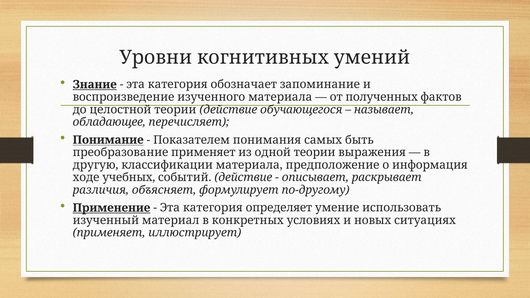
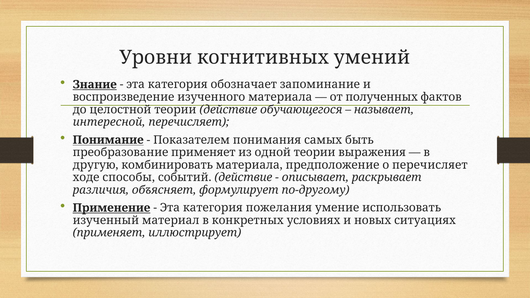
обладающее: обладающее -> интересной (109, 122)
классификации: классификации -> комбинировать (167, 165)
о информация: информация -> перечисляет (430, 165)
учебных: учебных -> способы (129, 178)
определяет: определяет -> пожелания (279, 208)
